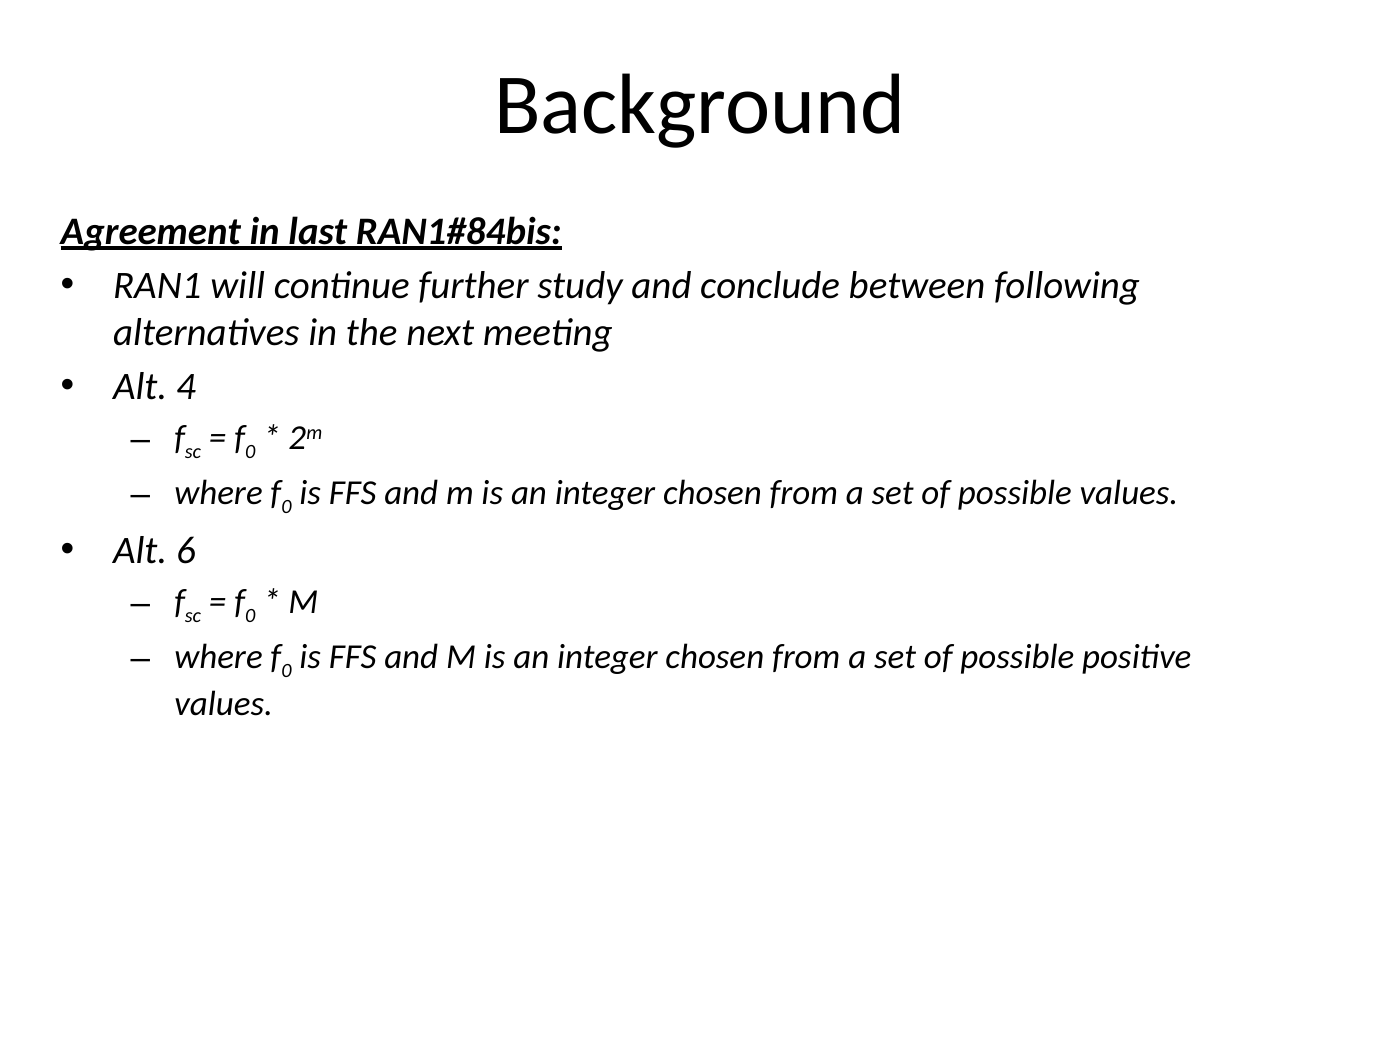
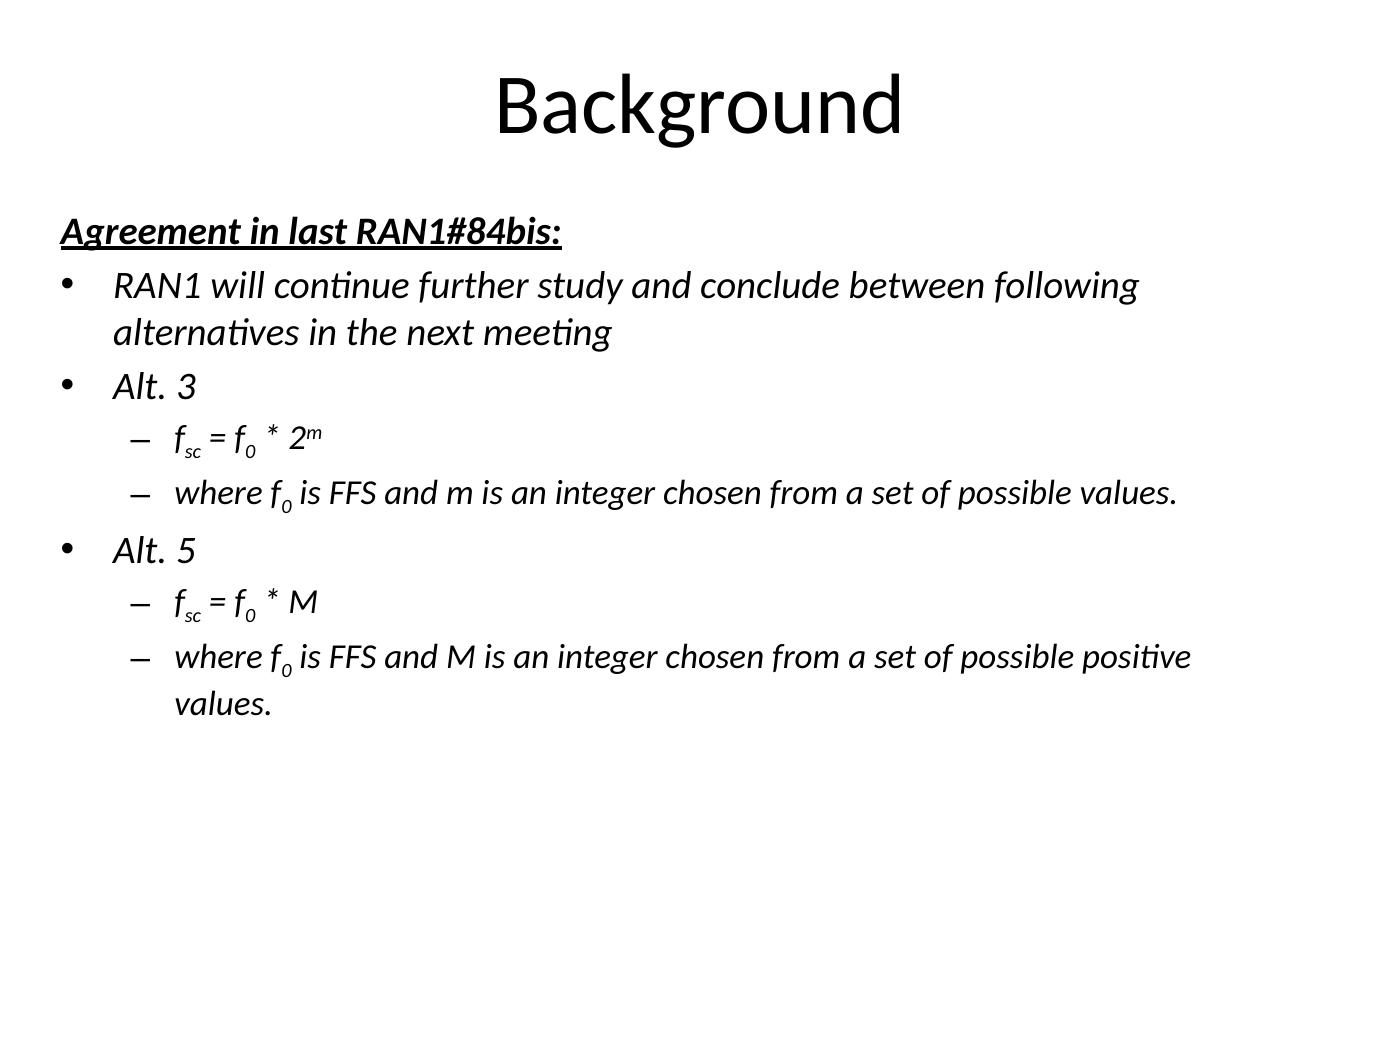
4: 4 -> 3 (186, 387)
6: 6 -> 5 (186, 551)
